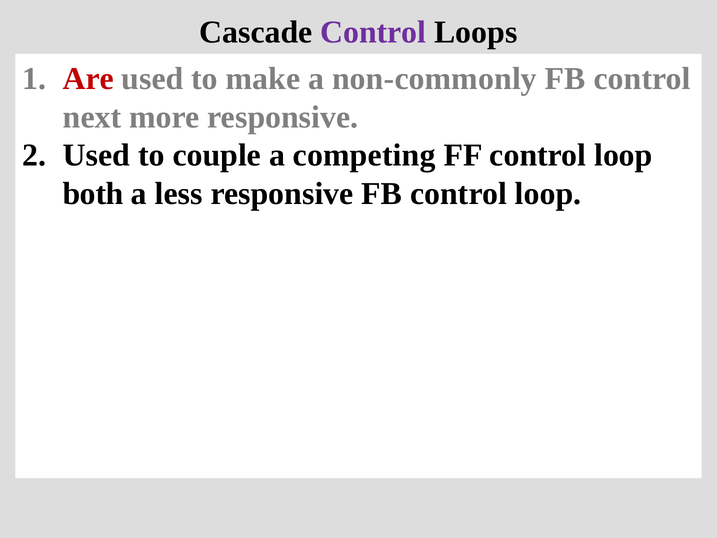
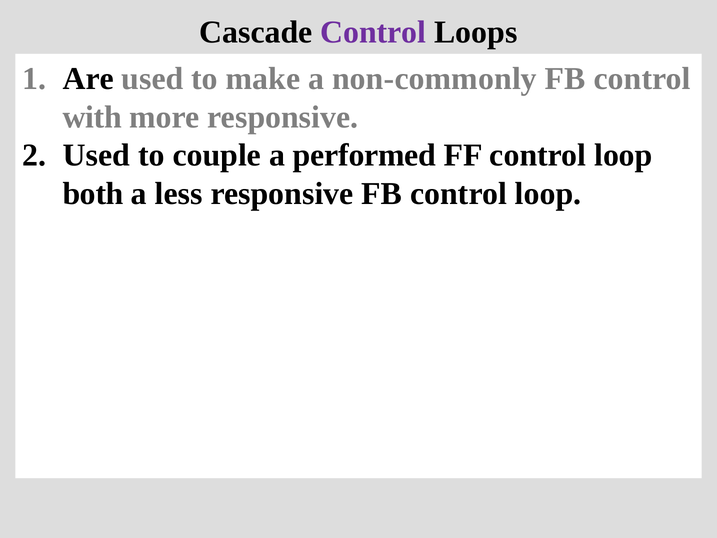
Are colour: red -> black (88, 79)
next: next -> with (92, 117)
competing: competing -> performed (364, 155)
